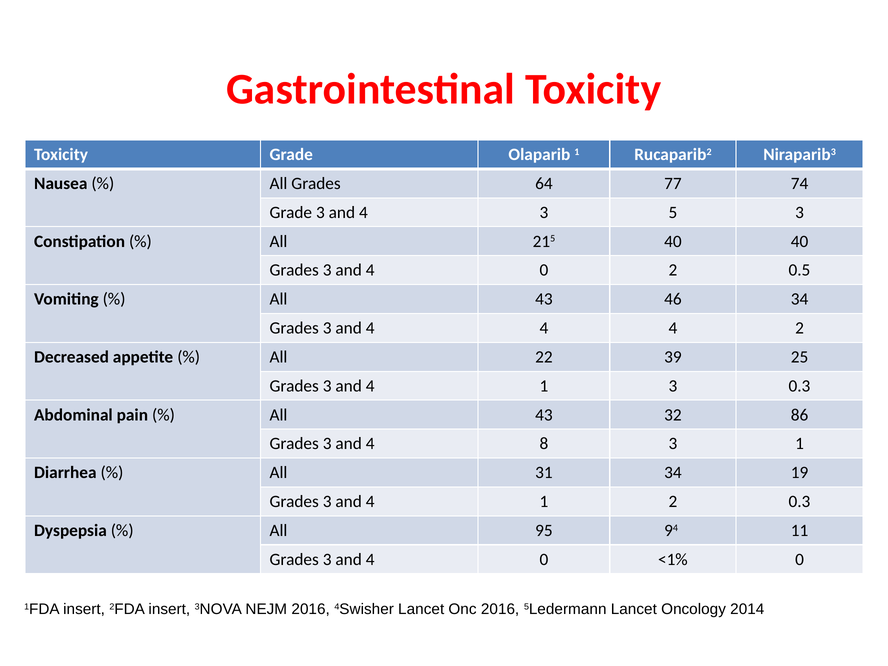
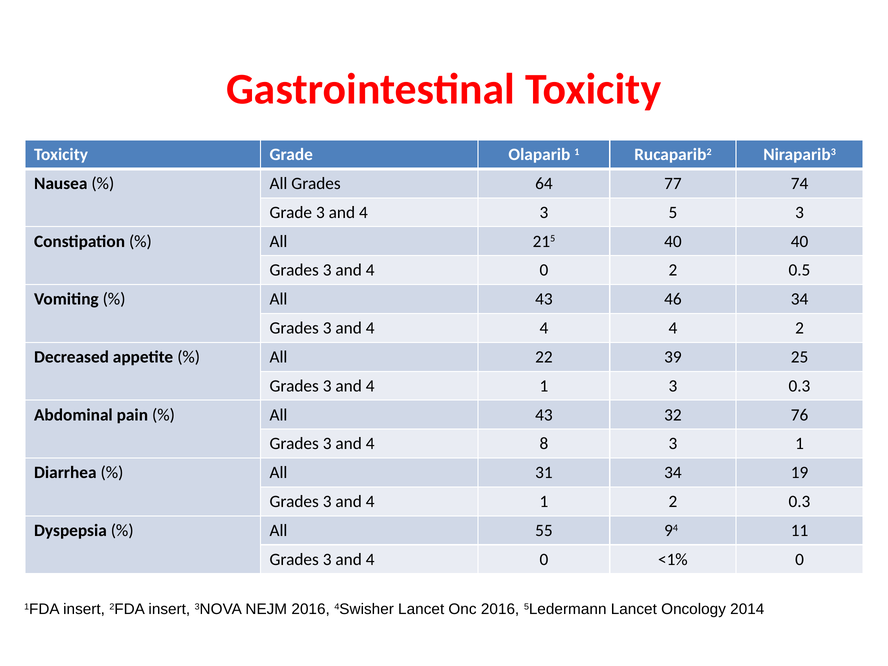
86: 86 -> 76 (800, 415)
95: 95 -> 55 (544, 530)
